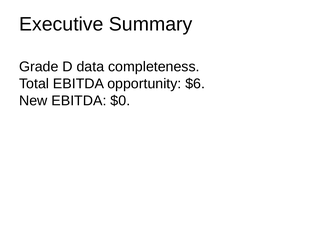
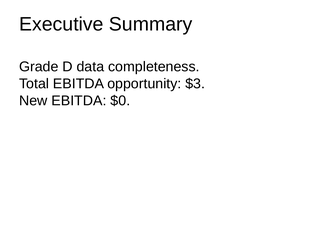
$6: $6 -> $3 (195, 84)
